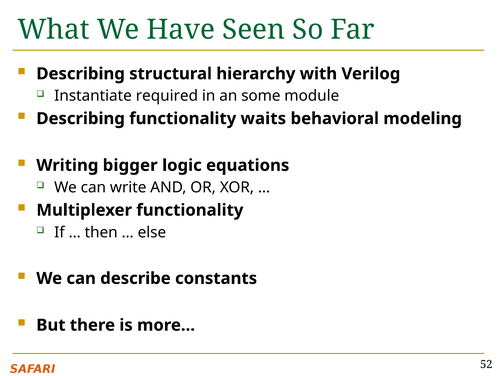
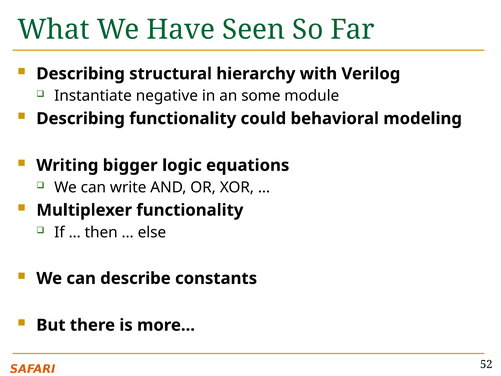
required: required -> negative (167, 96)
waits: waits -> could (263, 119)
